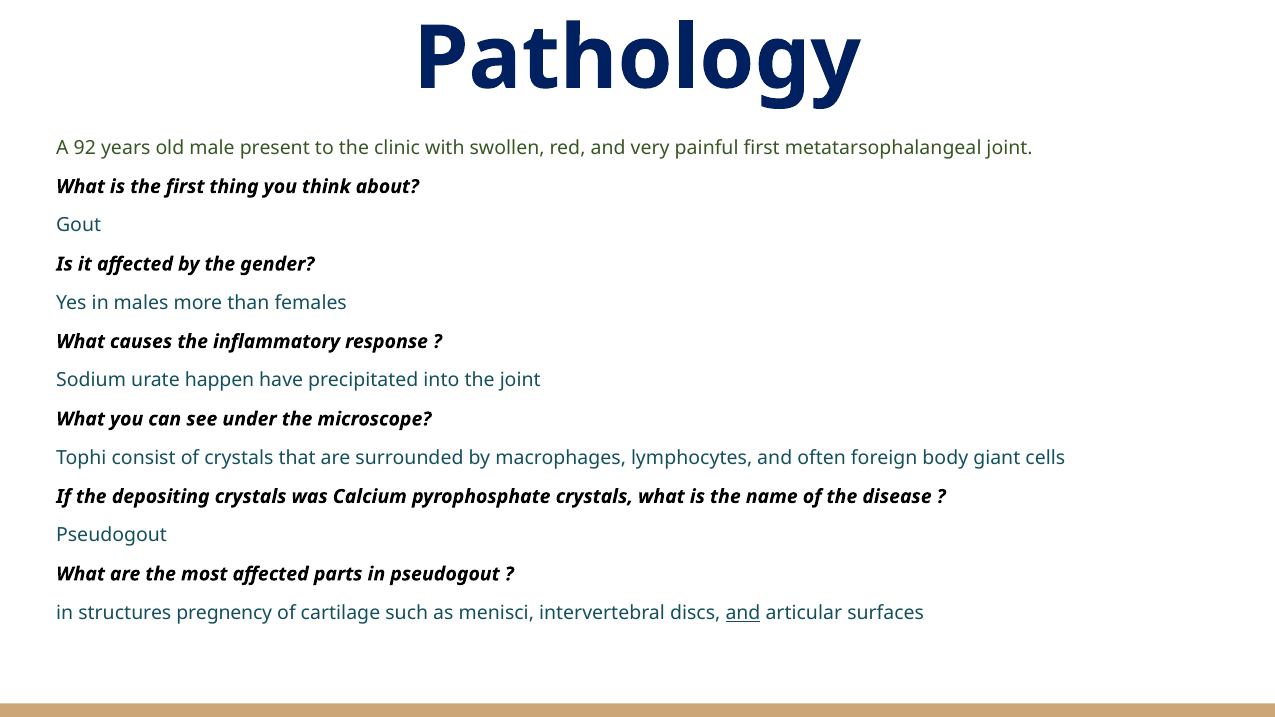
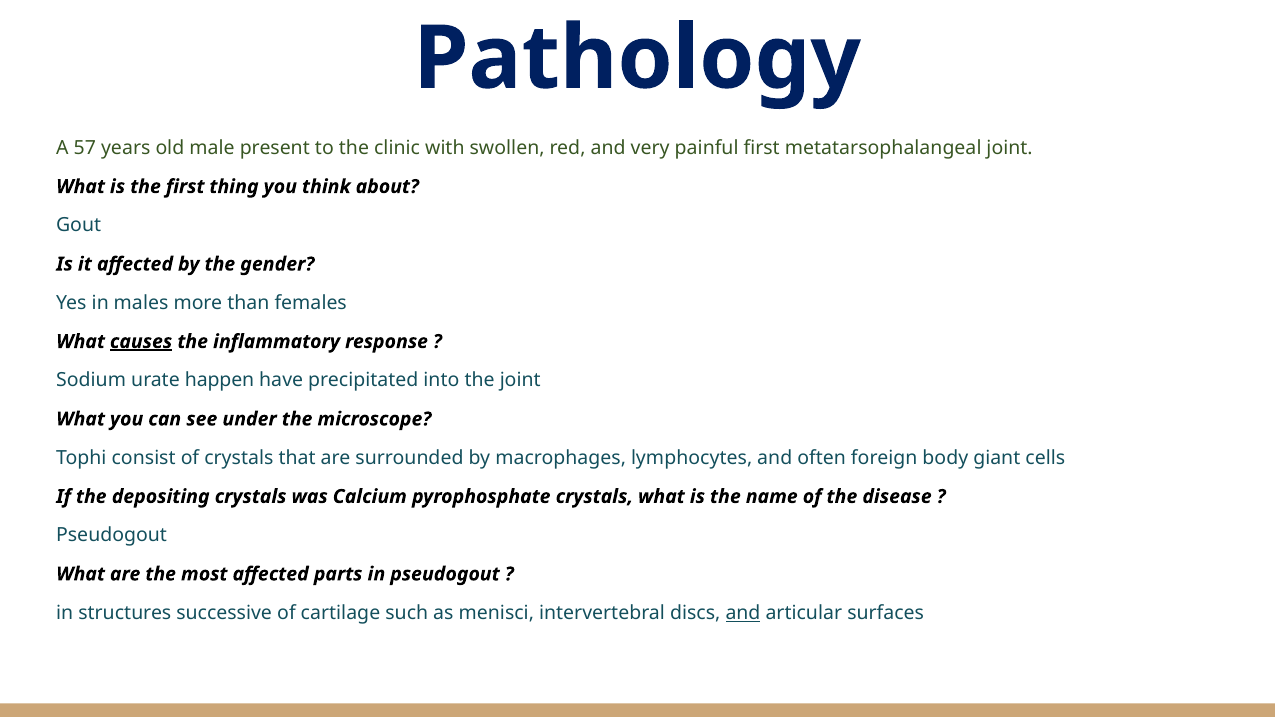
92: 92 -> 57 (85, 148)
causes underline: none -> present (141, 342)
pregnency: pregnency -> successive (224, 613)
